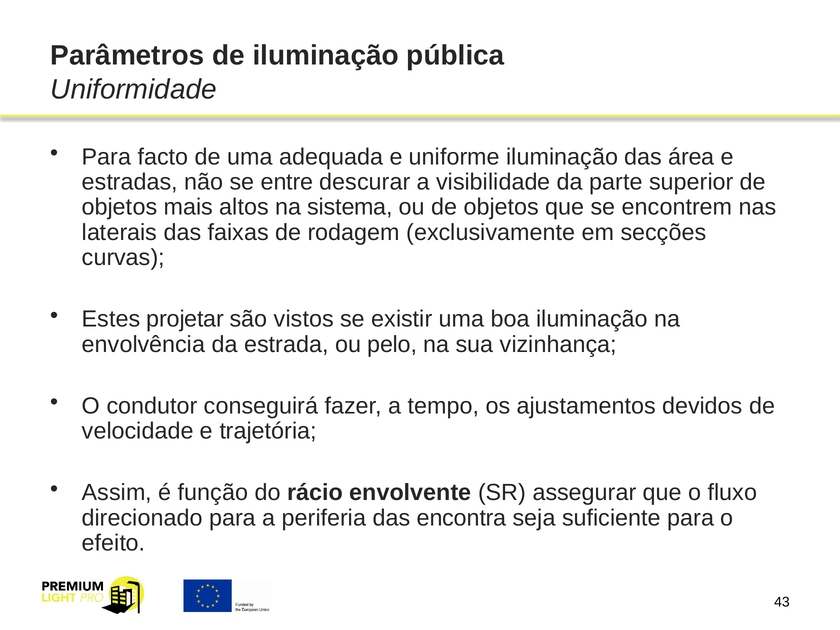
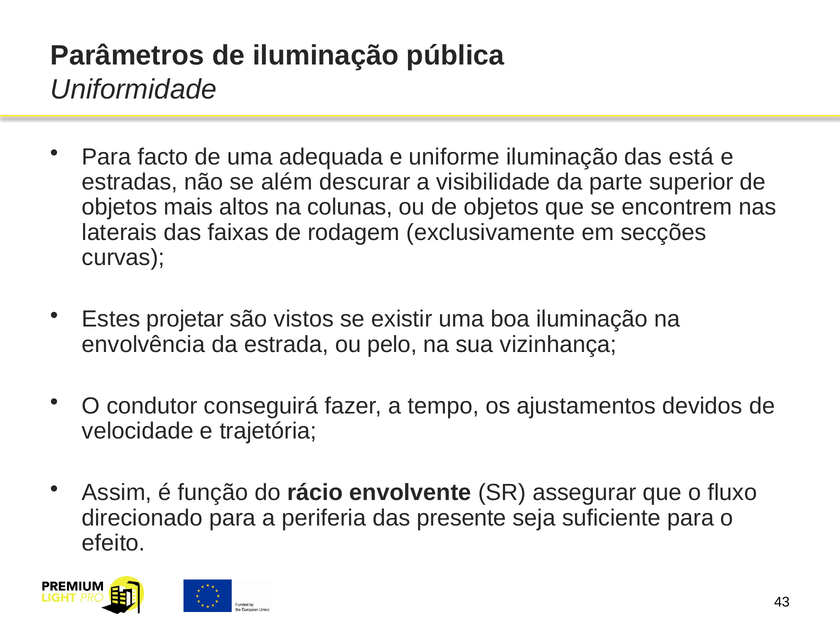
área: área -> está (691, 157)
entre: entre -> além (287, 182)
sistema: sistema -> colunas (350, 207)
encontra: encontra -> presente (462, 518)
